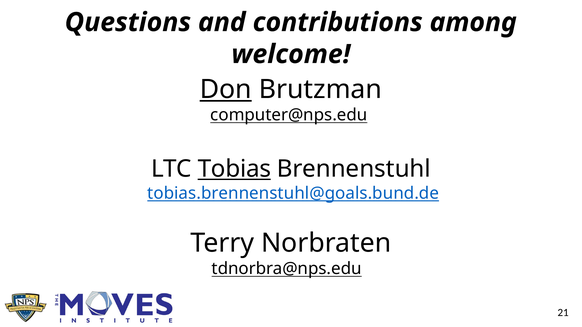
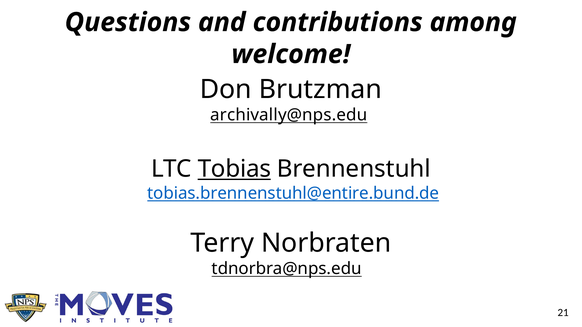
Don underline: present -> none (226, 90)
computer@nps.edu: computer@nps.edu -> archivally@nps.edu (289, 115)
tobias.brennenstuhl@goals.bund.de: tobias.brennenstuhl@goals.bund.de -> tobias.brennenstuhl@entire.bund.de (293, 193)
